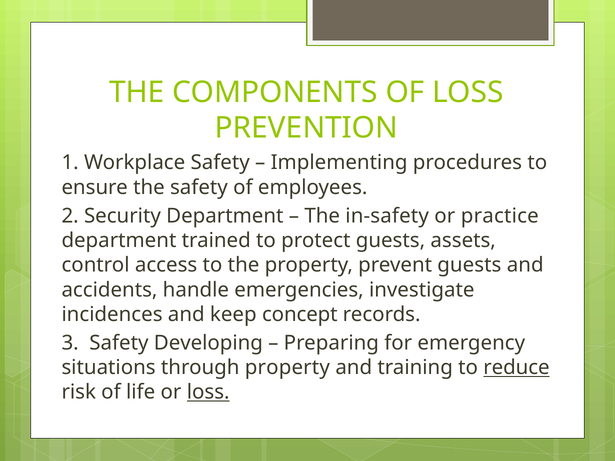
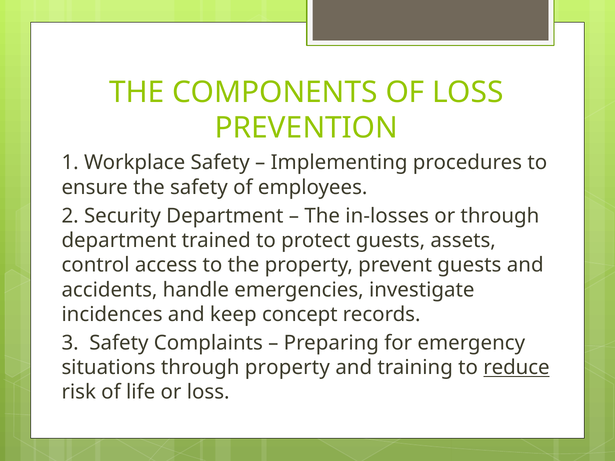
in-safety: in-safety -> in-losses (387, 216)
or practice: practice -> through (500, 216)
Developing: Developing -> Complaints (208, 343)
loss underline: present -> none (208, 392)
